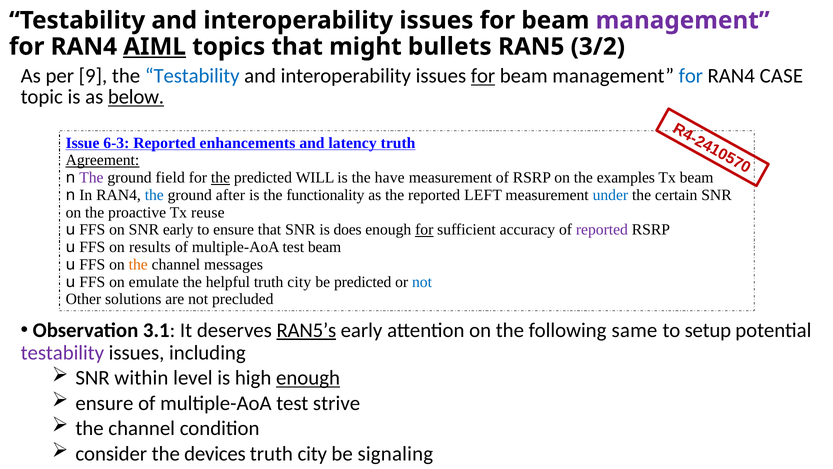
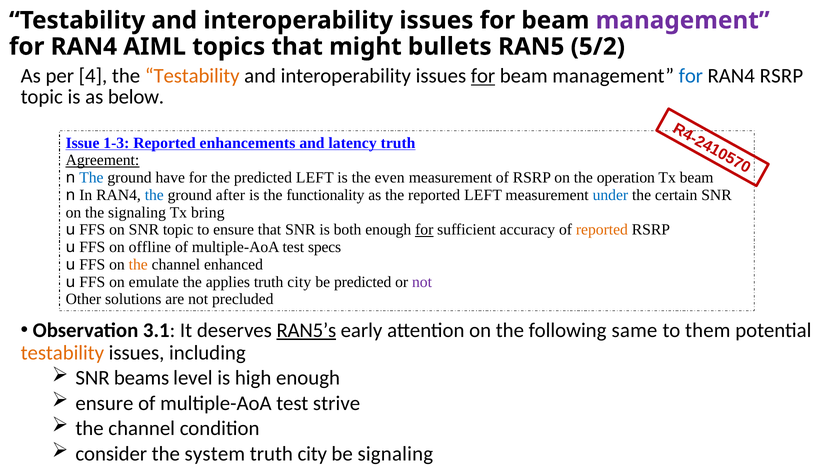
AIML underline: present -> none (155, 47)
3/2: 3/2 -> 5/2 (598, 47)
per 9: 9 -> 4 (93, 76)
Testability colour: blue -> orange (192, 76)
RAN4 CASE: CASE -> RSRP (781, 76)
below underline: present -> none (136, 97)
6-3: 6-3 -> 1-3 (116, 143)
The colour: purple -> blue (91, 178)
field: field -> have (170, 178)
the underline: present -> none (221, 178)
predicted WILL: WILL -> LEFT (315, 178)
have: have -> even (390, 178)
examples: examples -> operation (626, 178)
the proactive: proactive -> signaling (137, 212)
reuse: reuse -> bring (208, 212)
SNR early: early -> topic (178, 230)
does: does -> both (348, 230)
reported colour: purple -> orange (602, 230)
results: results -> offline (150, 247)
test beam: beam -> specs (325, 247)
messages: messages -> enhanced (233, 264)
helpful: helpful -> applies (228, 282)
not colour: blue -> purple (422, 282)
setup: setup -> them (708, 330)
testability colour: purple -> orange (62, 353)
within: within -> beams (142, 378)
enough underline: present -> none (308, 378)
devices: devices -> system (215, 453)
